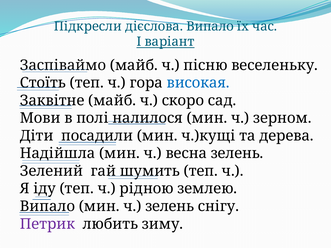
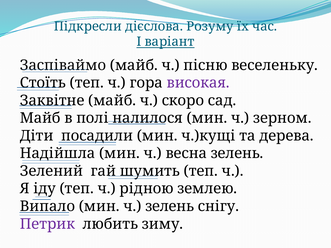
дієслова Випало: Випало -> Розуму (210, 26)
високая colour: blue -> purple (198, 83)
Мови: Мови -> Майб (40, 118)
